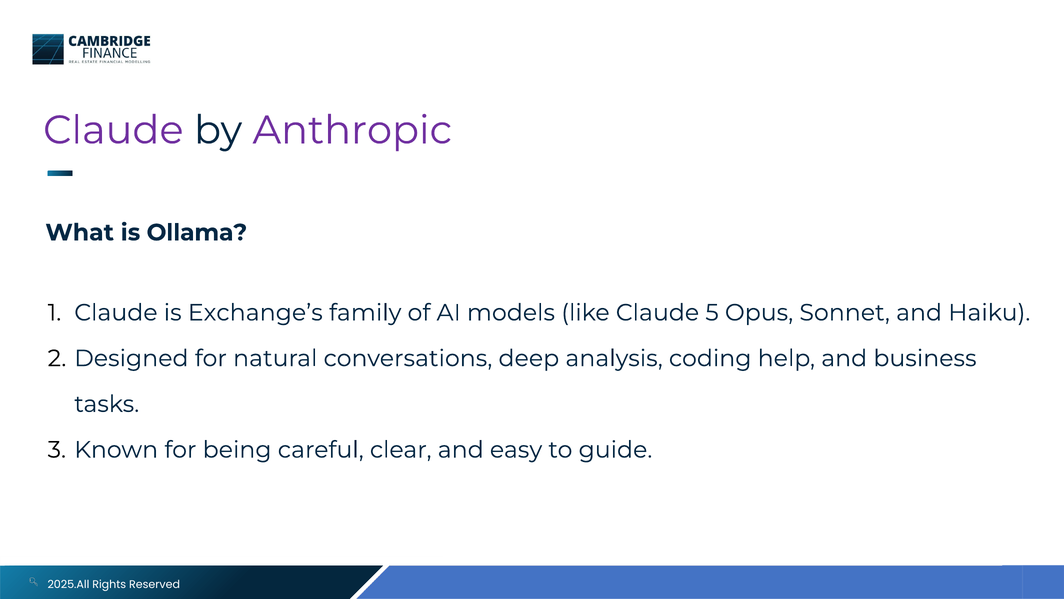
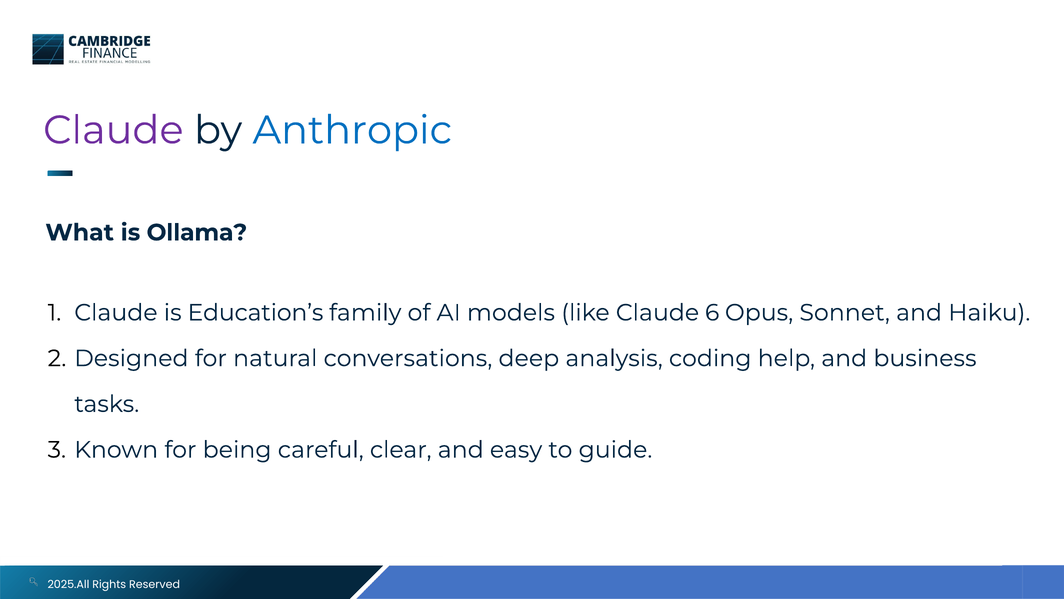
Anthropic colour: purple -> blue (352, 130)
Exchange’s: Exchange’s -> Education’s (255, 312)
5: 5 -> 6 (712, 312)
